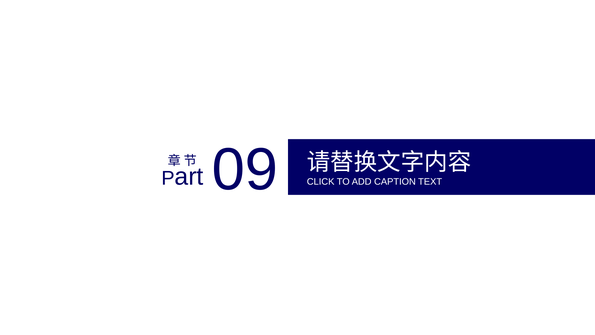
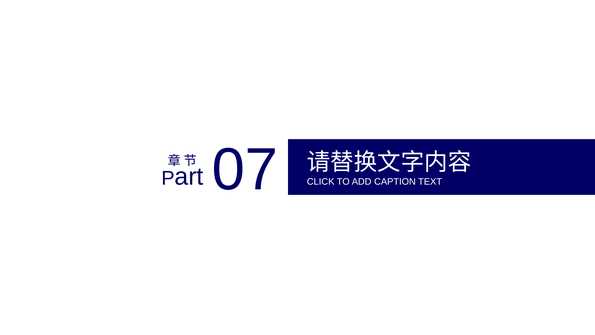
09: 09 -> 07 (245, 170)
